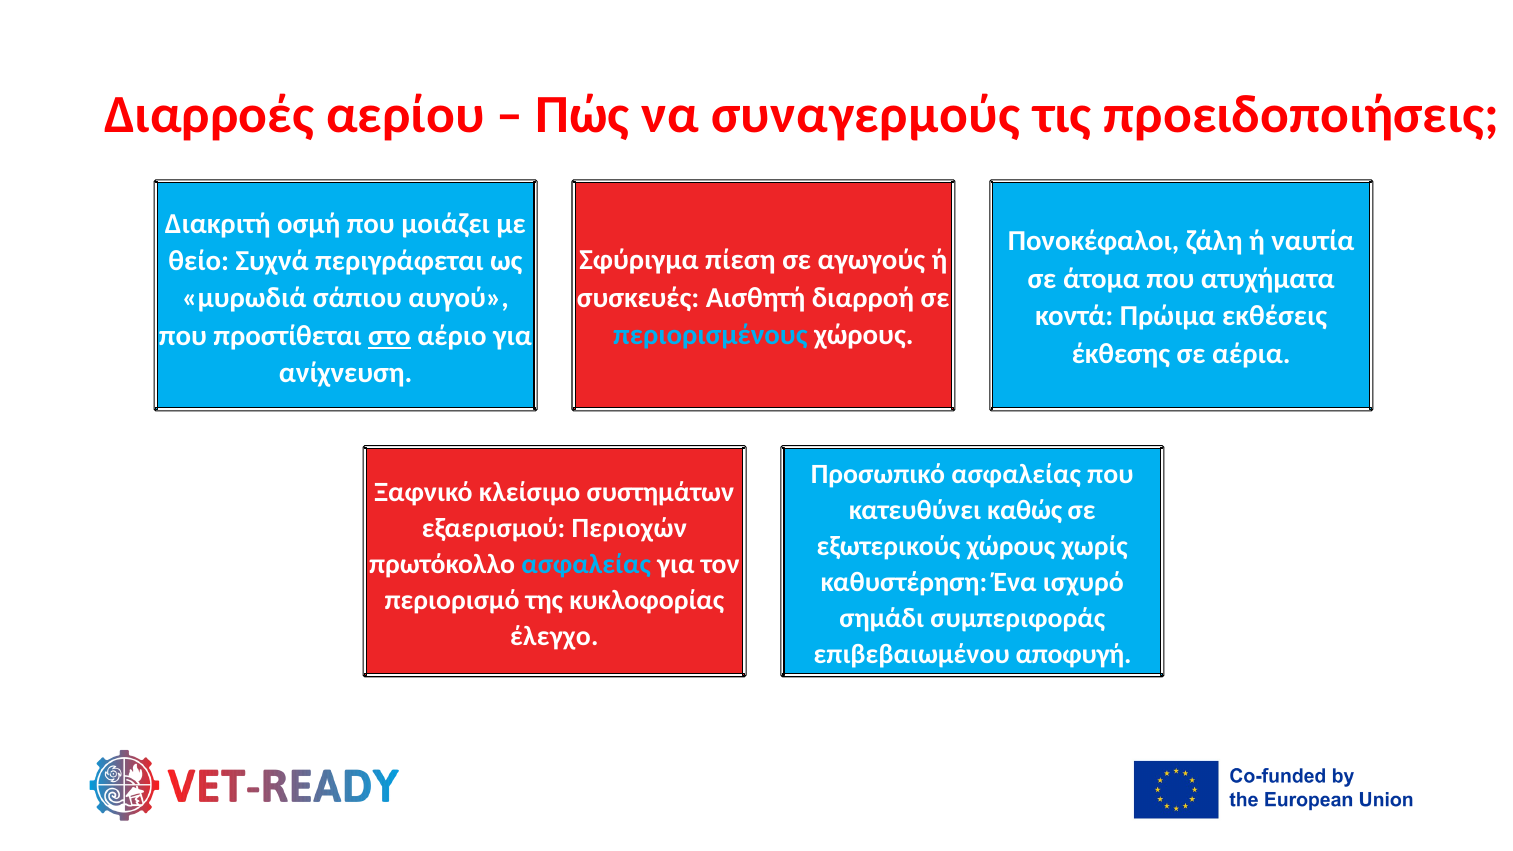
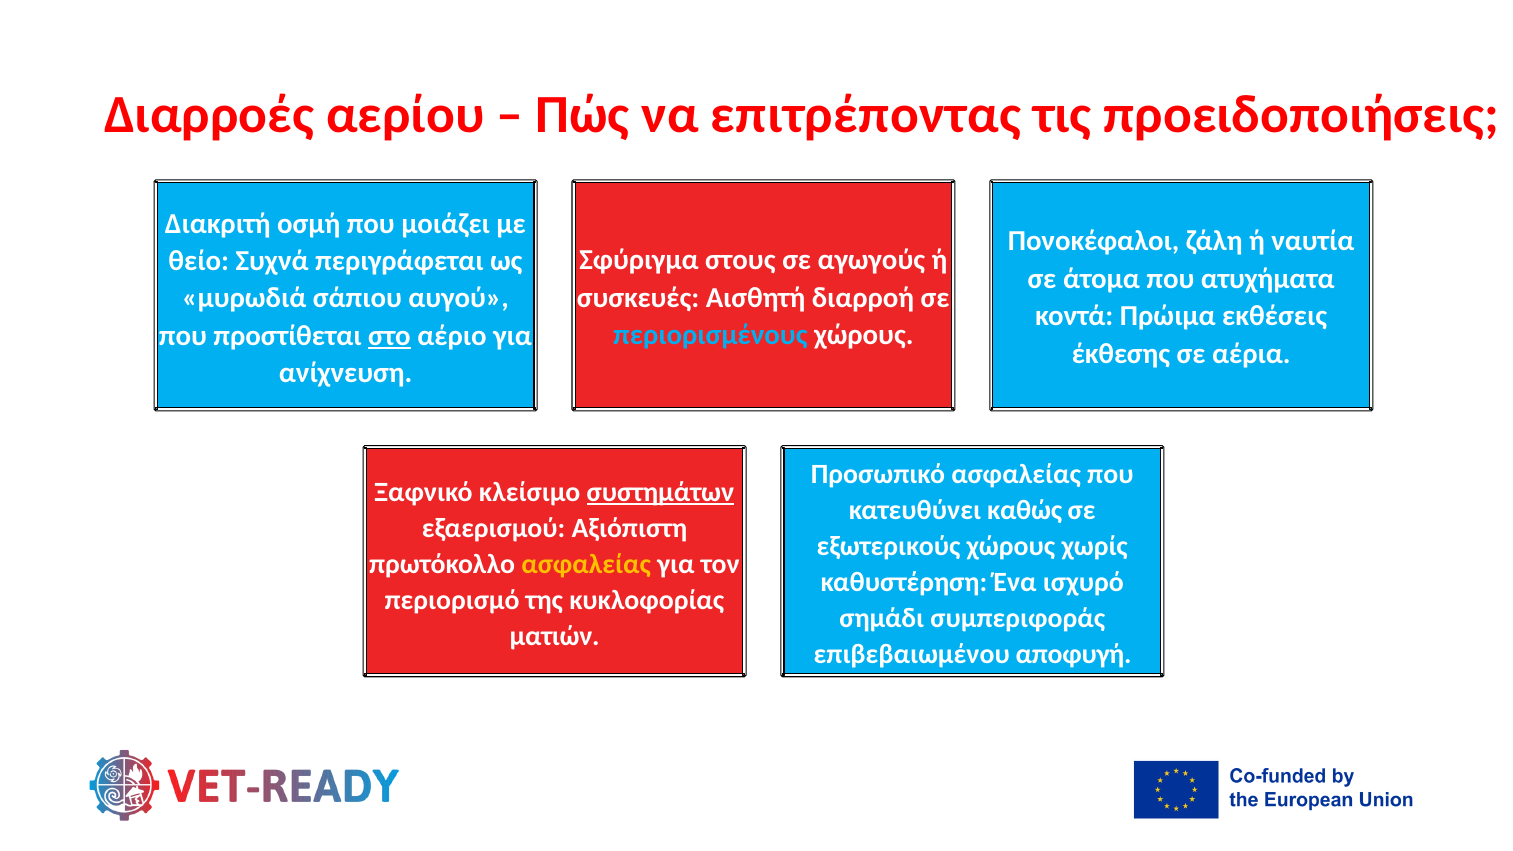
συναγερμούς: συναγερμούς -> επιτρέποντας (866, 115)
πίεση: πίεση -> στους (740, 260)
συστημάτων underline: none -> present (660, 492)
Περιοχών: Περιοχών -> Αξιόπιστη (629, 528)
ασφαλείας colour: light blue -> yellow (586, 564)
έλεγχο: έλεγχο -> ματιών (555, 636)
